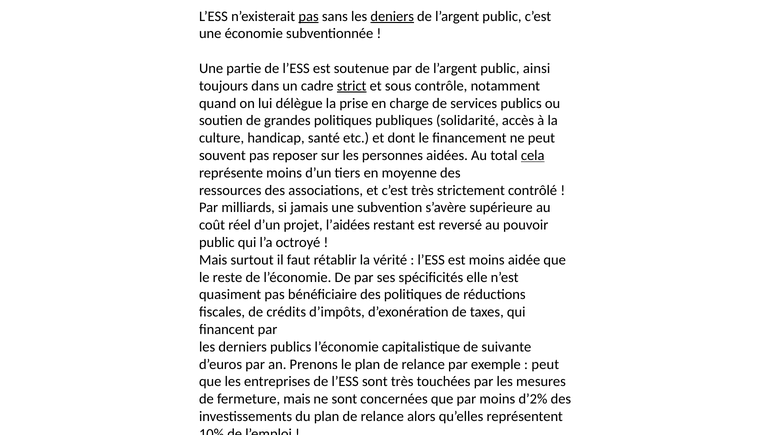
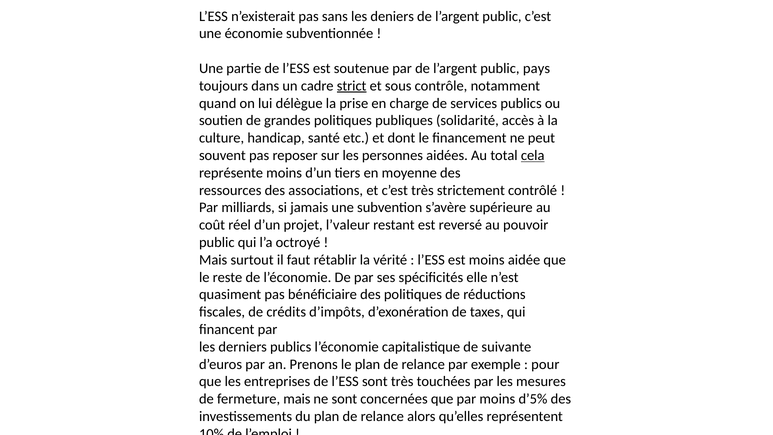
pas underline: present -> none (309, 16)
deniers underline: present -> none (392, 16)
ainsi: ainsi -> pays (537, 68)
l’aidées: l’aidées -> l’valeur (348, 225)
peut: peut -> pour (545, 364)
d’2%: d’2% -> d’5% (533, 399)
